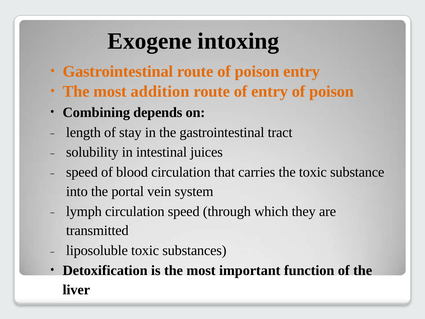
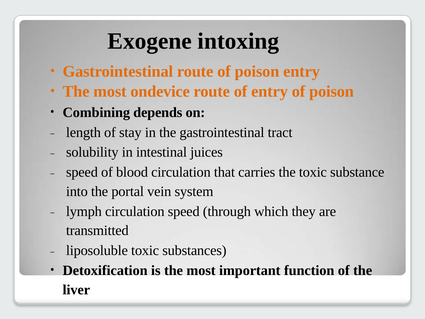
addition: addition -> ondevice (160, 91)
